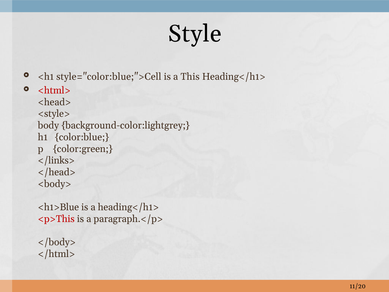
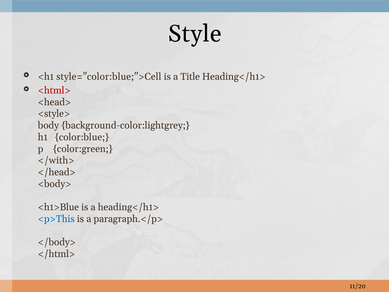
This: This -> Title (190, 77)
</links>: </links> -> </with> (56, 160)
<p>This colour: red -> blue (56, 219)
